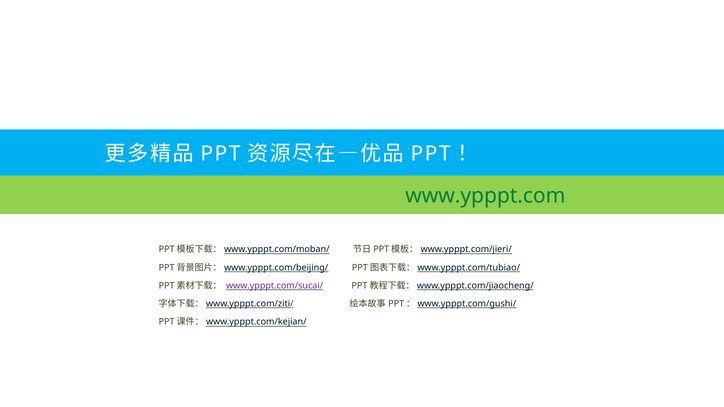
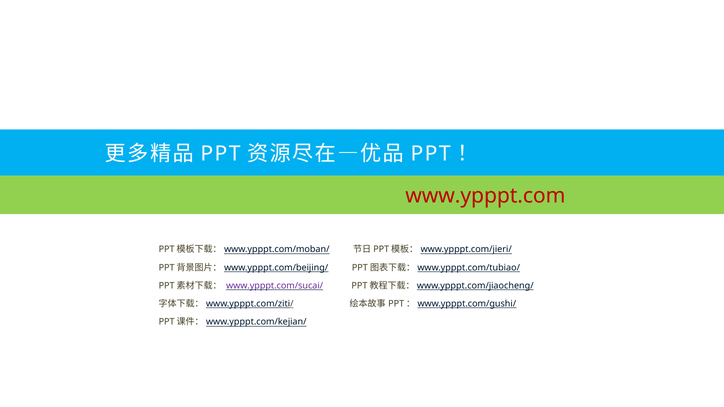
www.ypppt.com colour: green -> red (485, 196)
